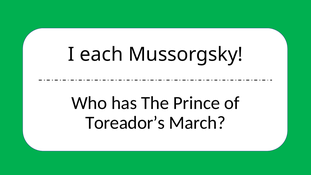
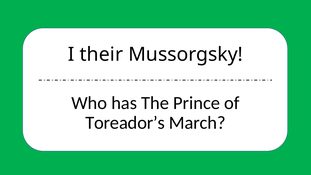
each: each -> their (101, 54)
